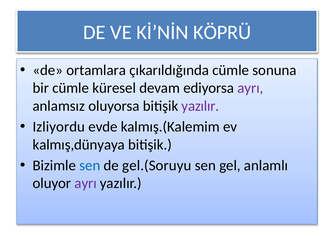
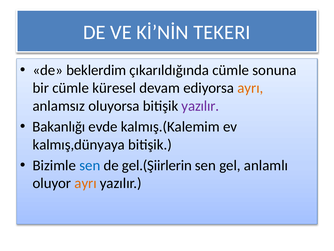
KÖPRÜ: KÖPRÜ -> TEKERI (222, 32)
ortamlara: ortamlara -> beklerdim (96, 70)
ayrı colour: purple -> orange (250, 88)
Izliyordu: Izliyordu -> Bakanlığı (59, 126)
gel.(Soruyu: gel.(Soruyu -> gel.(Şiirlerin (157, 165)
ayrı colour: purple -> orange (86, 183)
